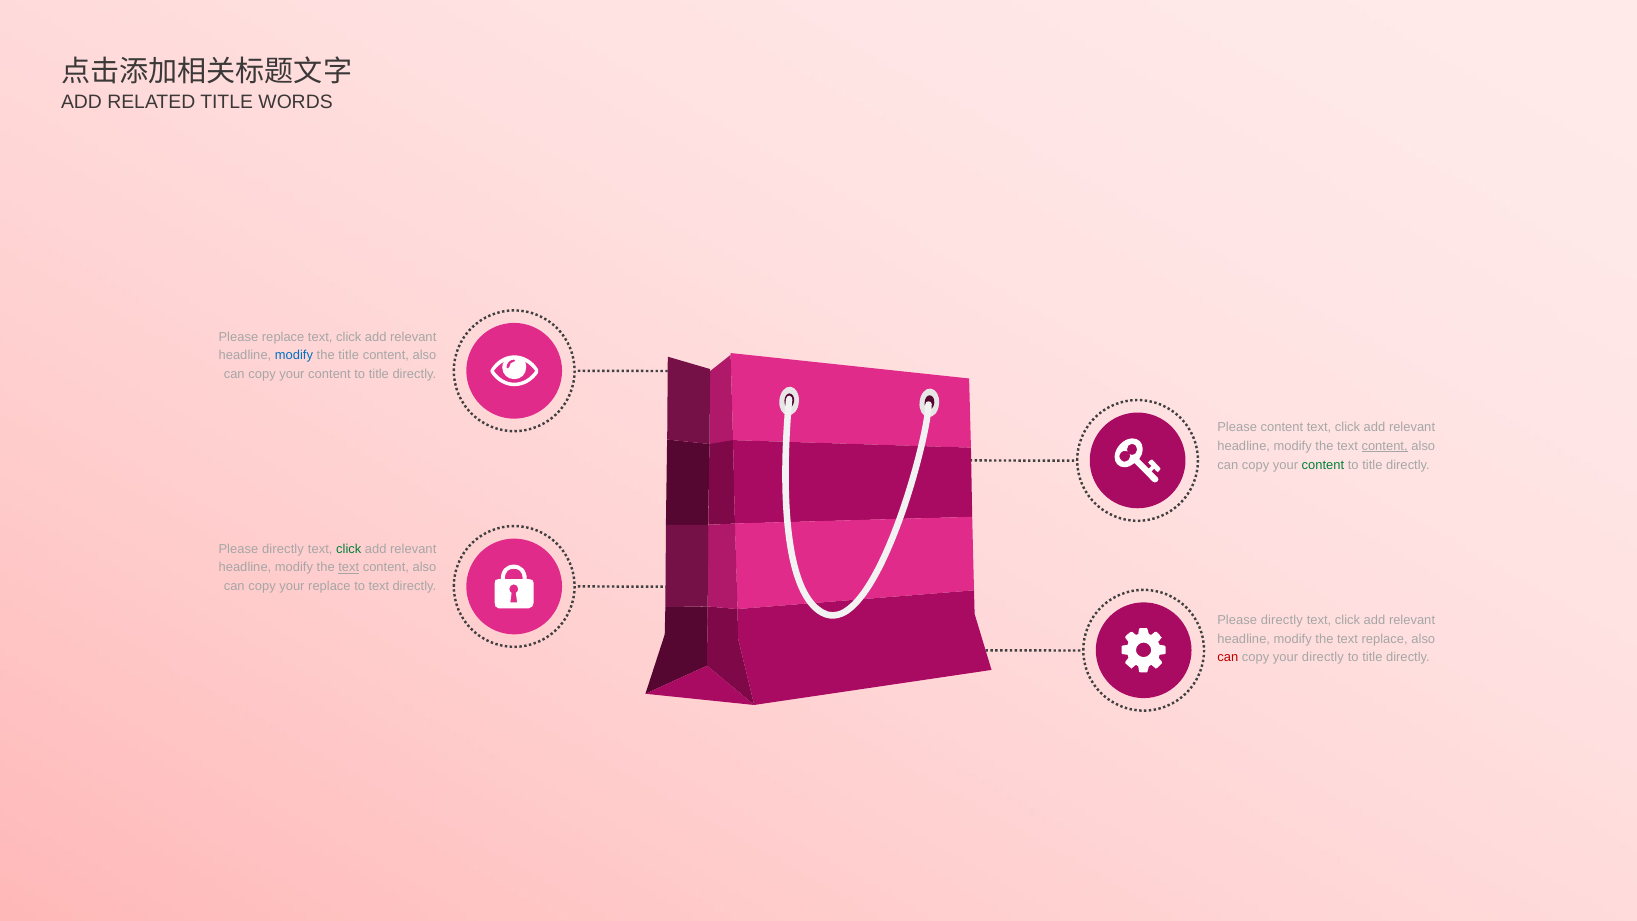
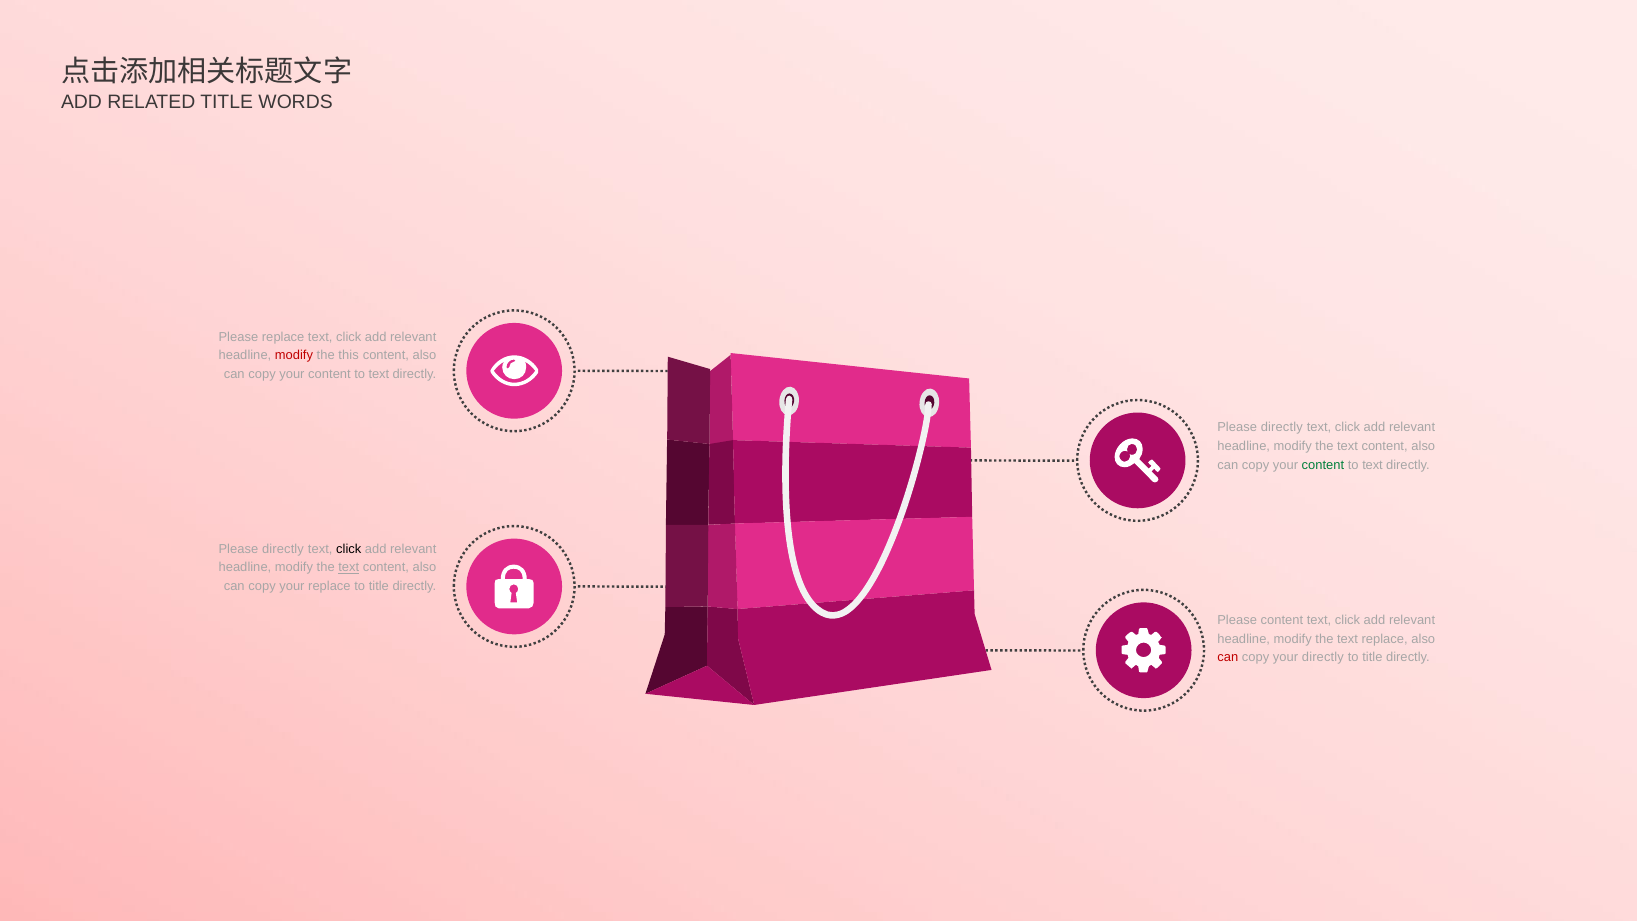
modify colour: blue -> red (294, 356)
the title: title -> this (349, 356)
title: title -> text (379, 374)
content: content -> directly (1282, 428)
content underline: present -> none (1385, 446)
title: title -> text (1372, 465)
click colour: green -> black (349, 549)
text: text -> title (379, 586)
directly: directly -> content (1282, 620)
